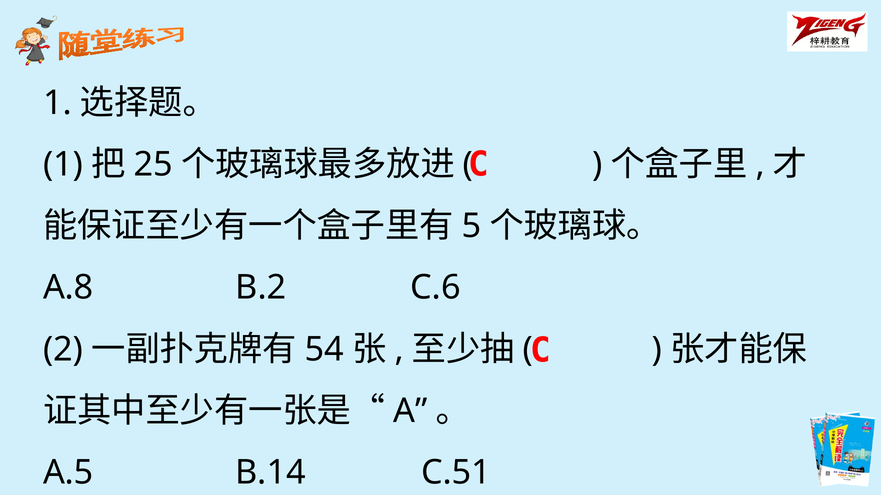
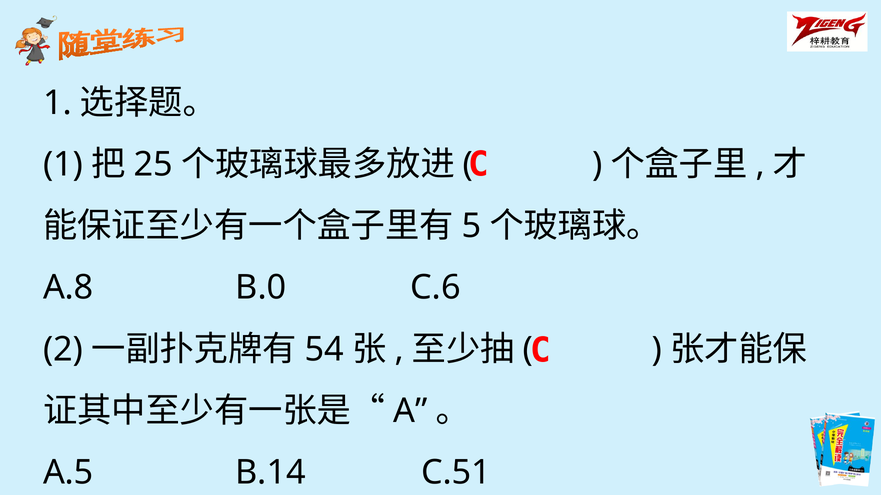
B.2: B.2 -> B.0 (261, 288)
